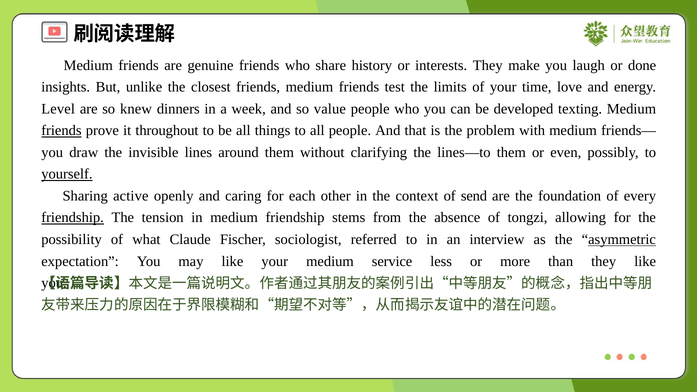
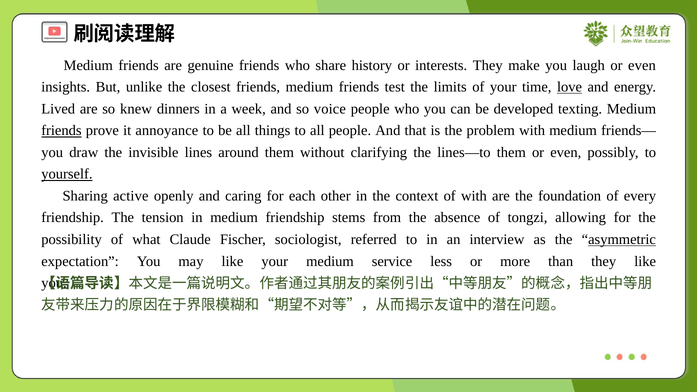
laugh or done: done -> even (642, 65)
love underline: none -> present (570, 87)
Level: Level -> Lived (58, 109)
value: value -> voice (330, 109)
throughout: throughout -> annoyance (167, 131)
of send: send -> with (474, 196)
friendship underline: present -> none (73, 218)
